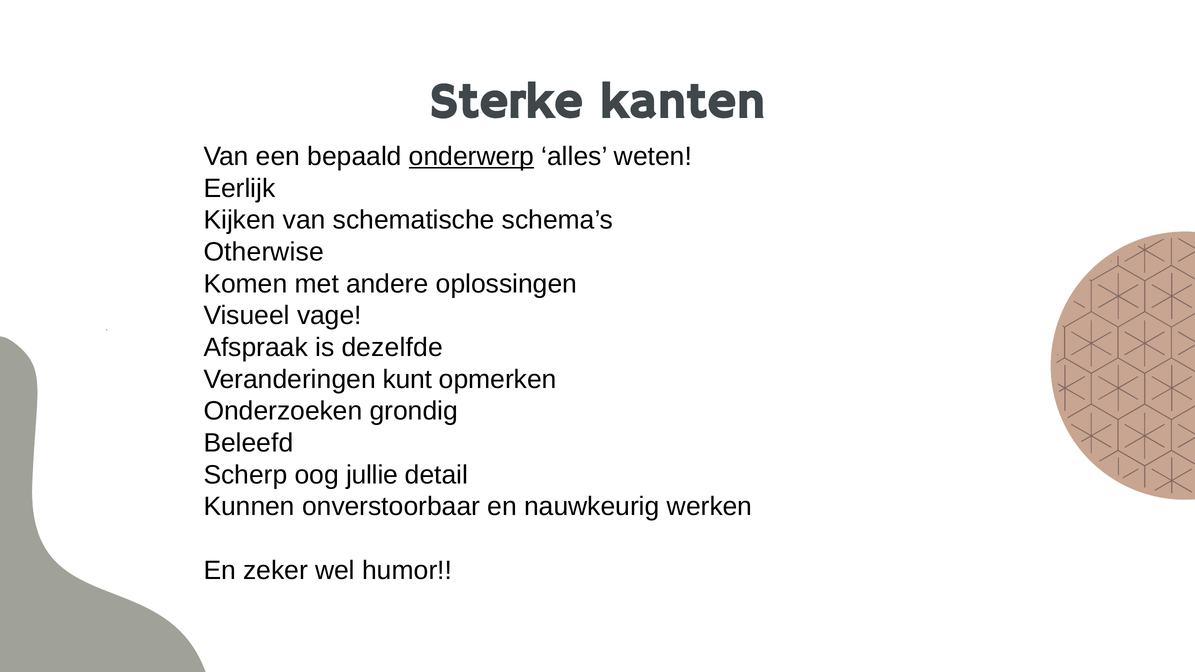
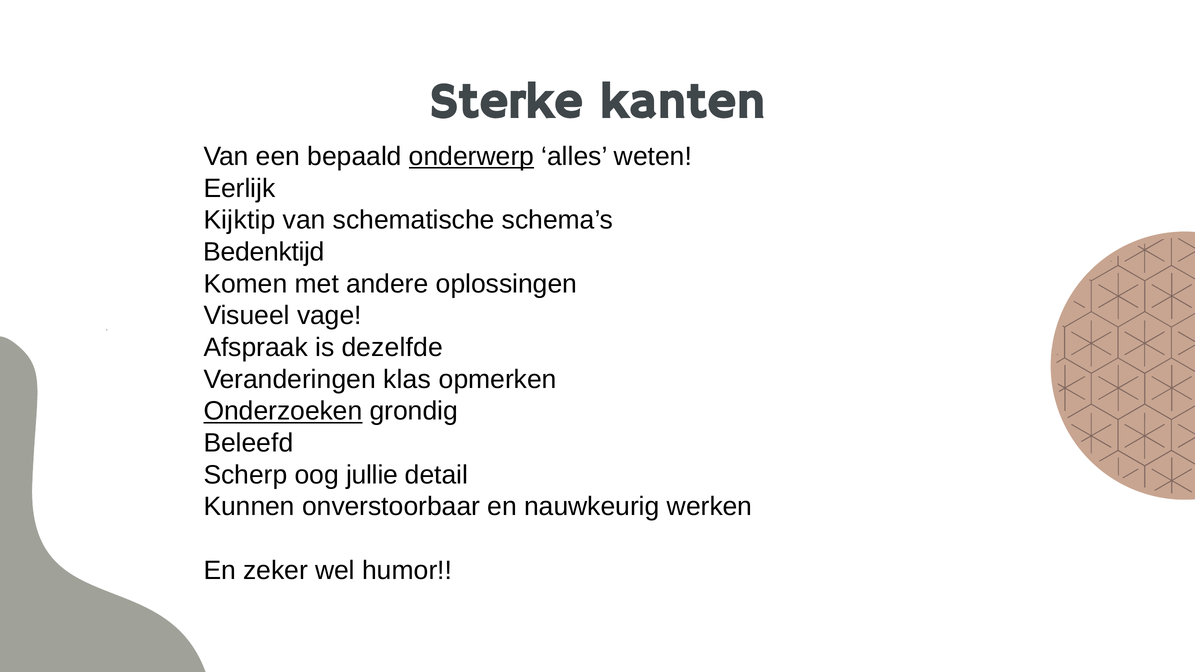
Kijken: Kijken -> Kijktip (239, 220)
Otherwise: Otherwise -> Bedenktijd (264, 252)
kunt: kunt -> klas (407, 379)
Onderzoeken underline: none -> present (283, 411)
